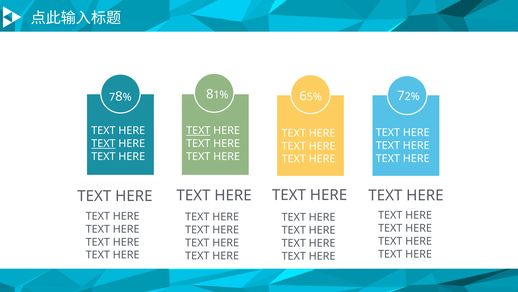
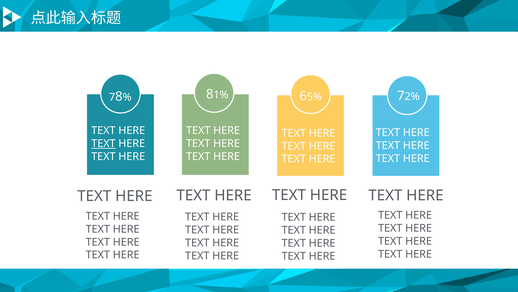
TEXT underline: present -> none (198, 130)
